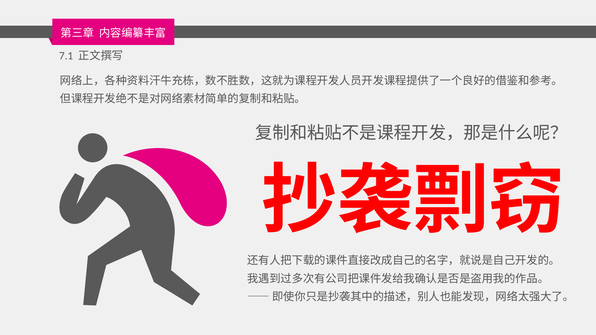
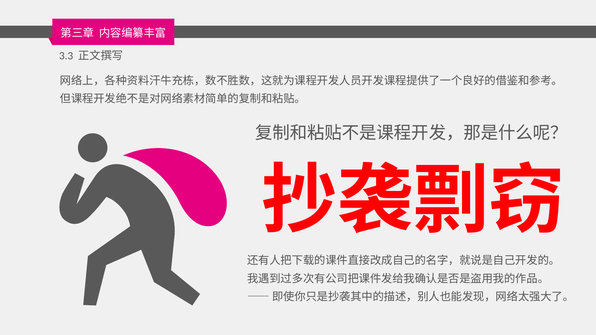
7.1: 7.1 -> 3.3 (66, 56)
